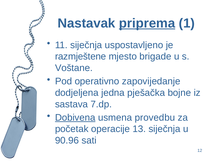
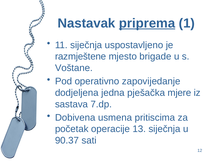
bojne: bojne -> mjere (179, 93)
Dobivena underline: present -> none (75, 118)
provedbu: provedbu -> pritiscima (155, 118)
90.96: 90.96 -> 90.37 (67, 141)
